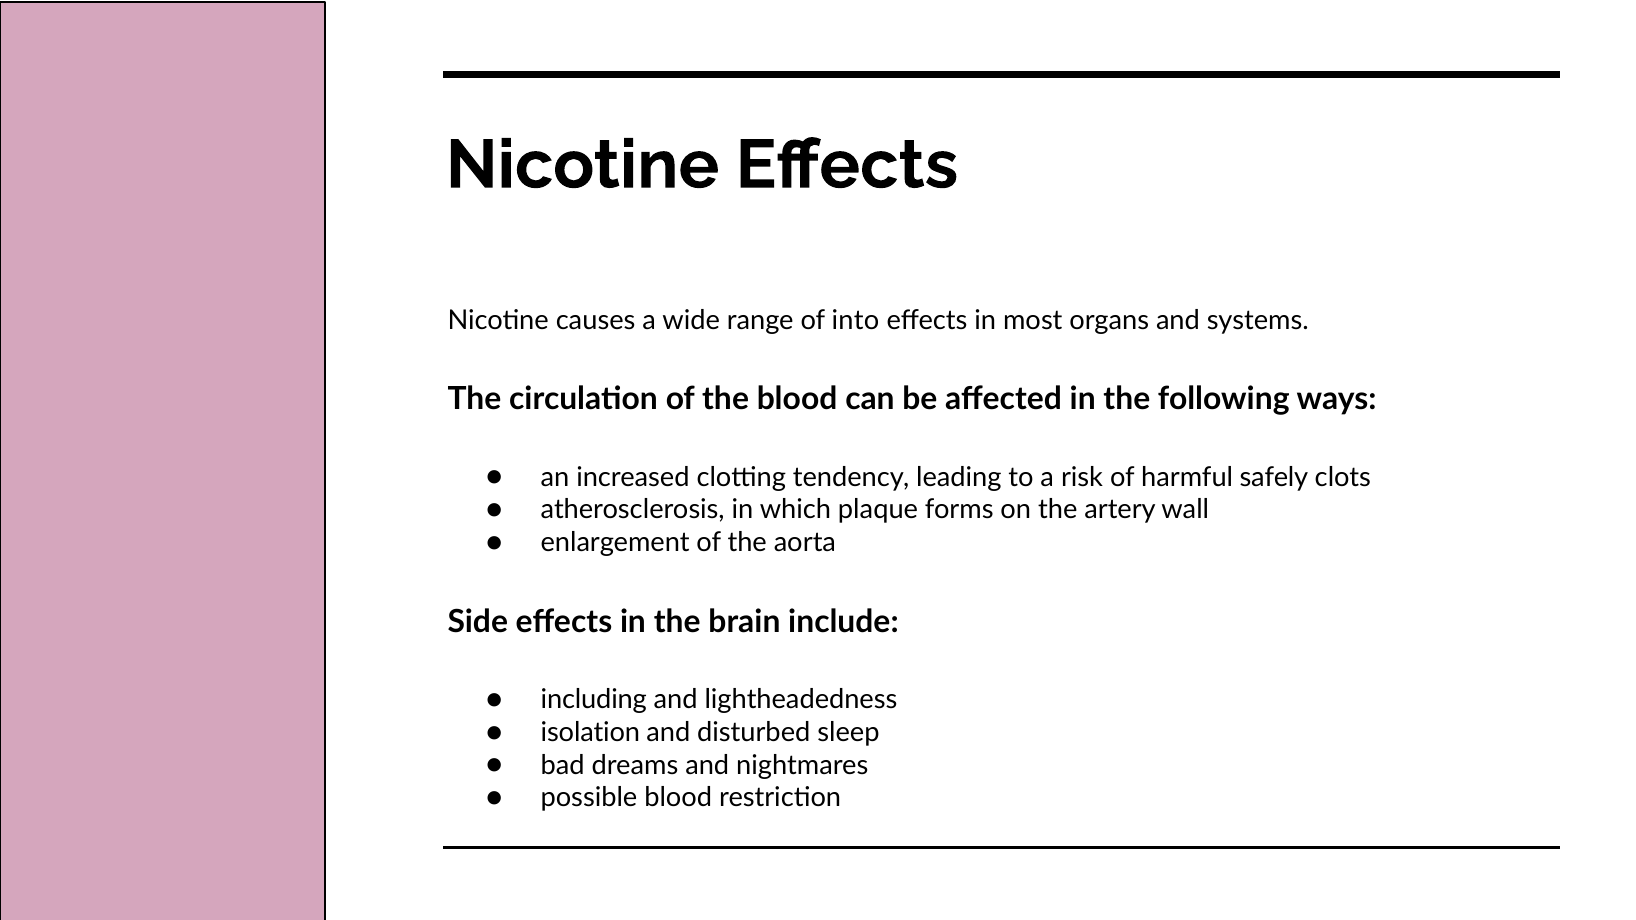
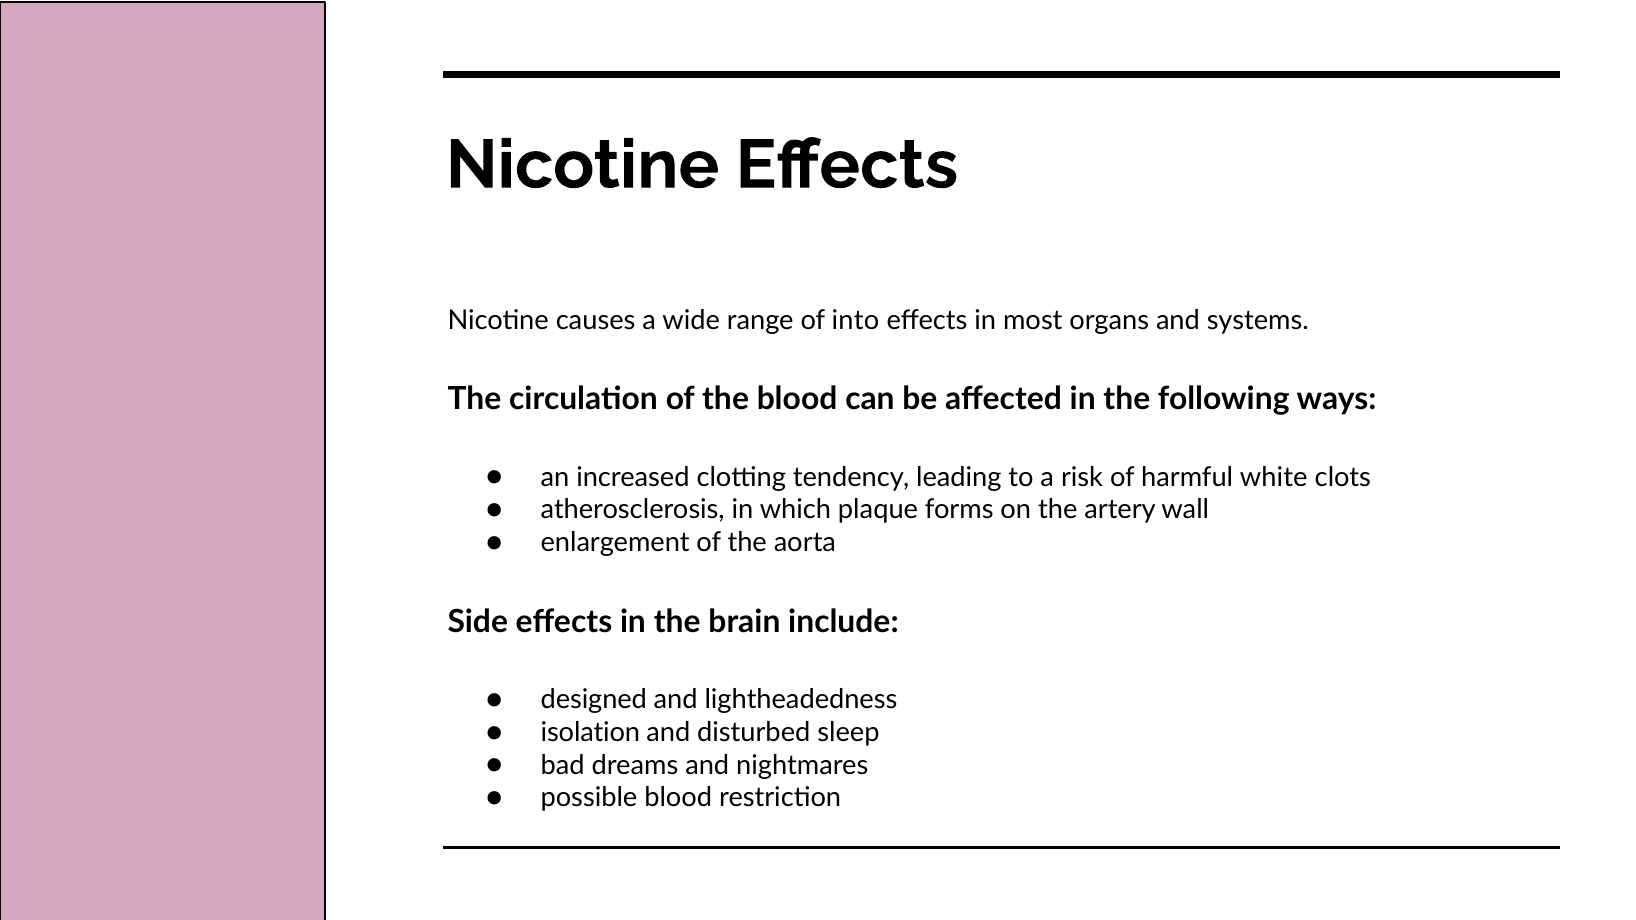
safely: safely -> white (1274, 477)
including: including -> designed (594, 700)
